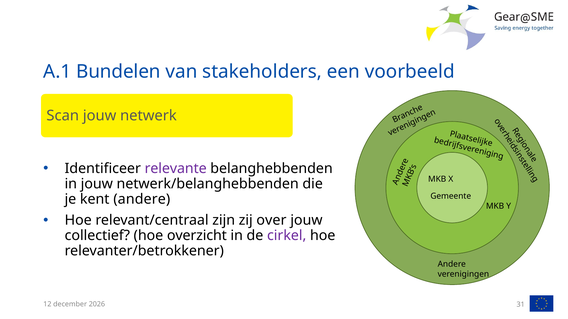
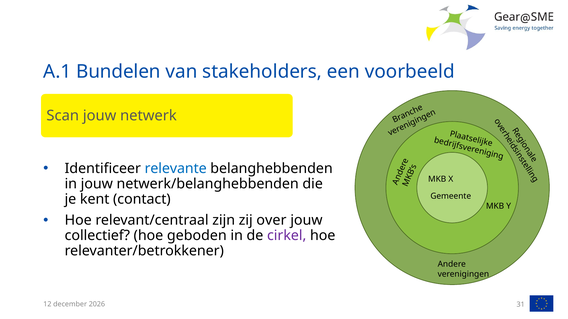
relevante colour: purple -> blue (176, 169)
kent andere: andere -> contact (142, 199)
overzicht: overzicht -> geboden (197, 236)
